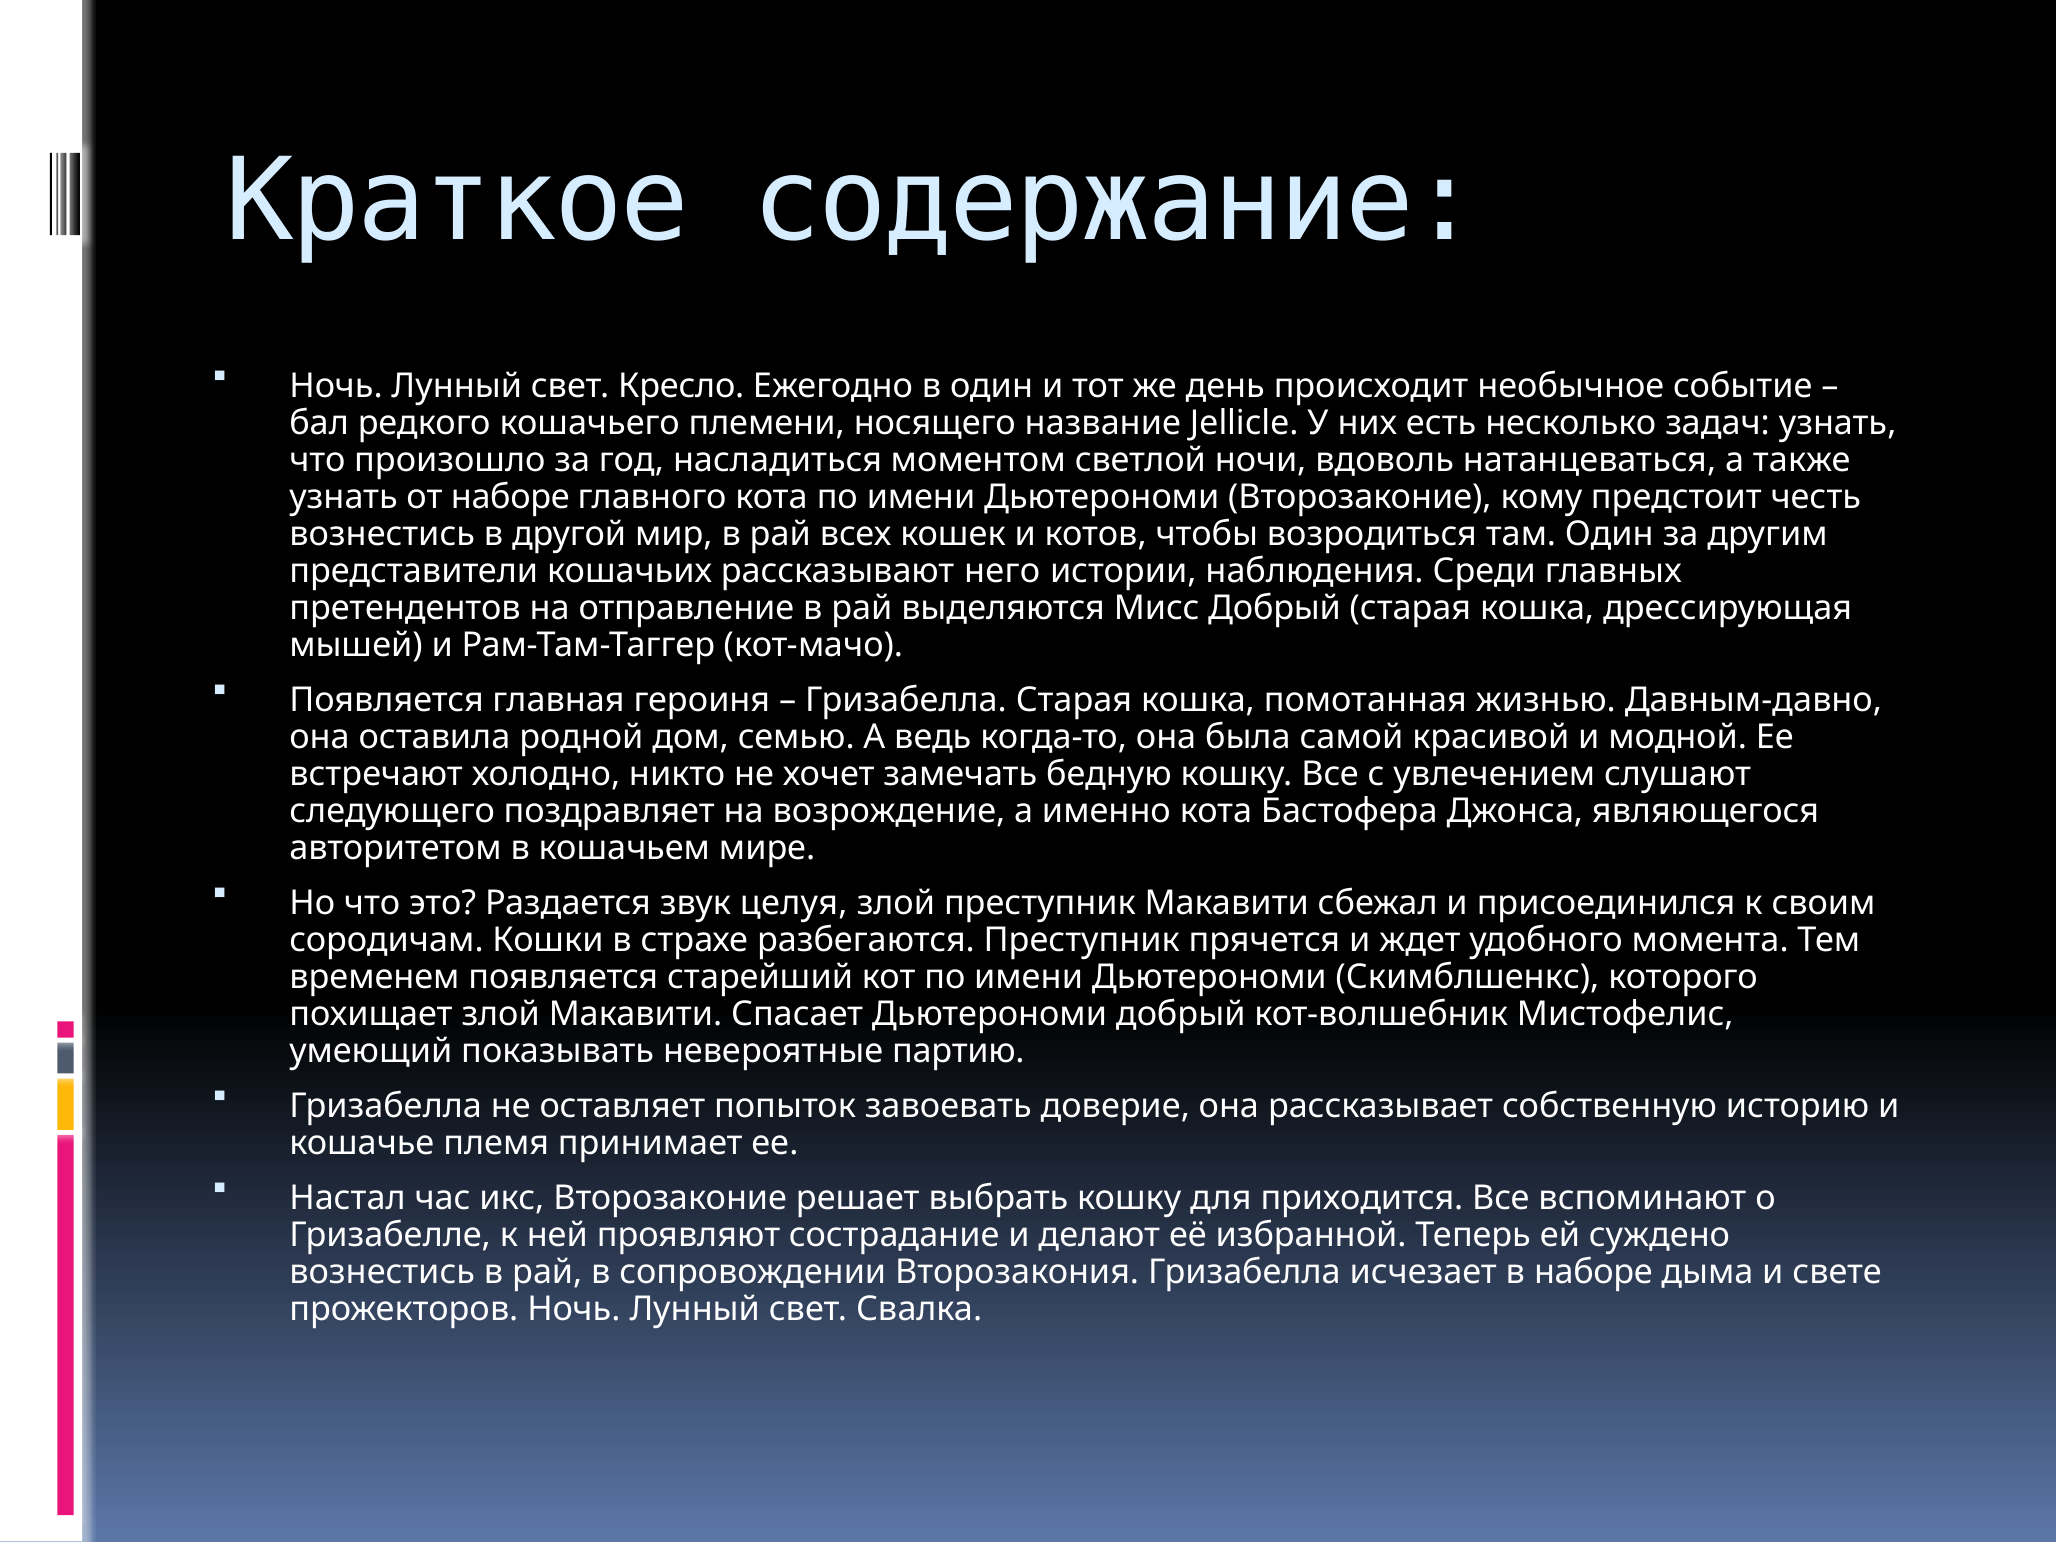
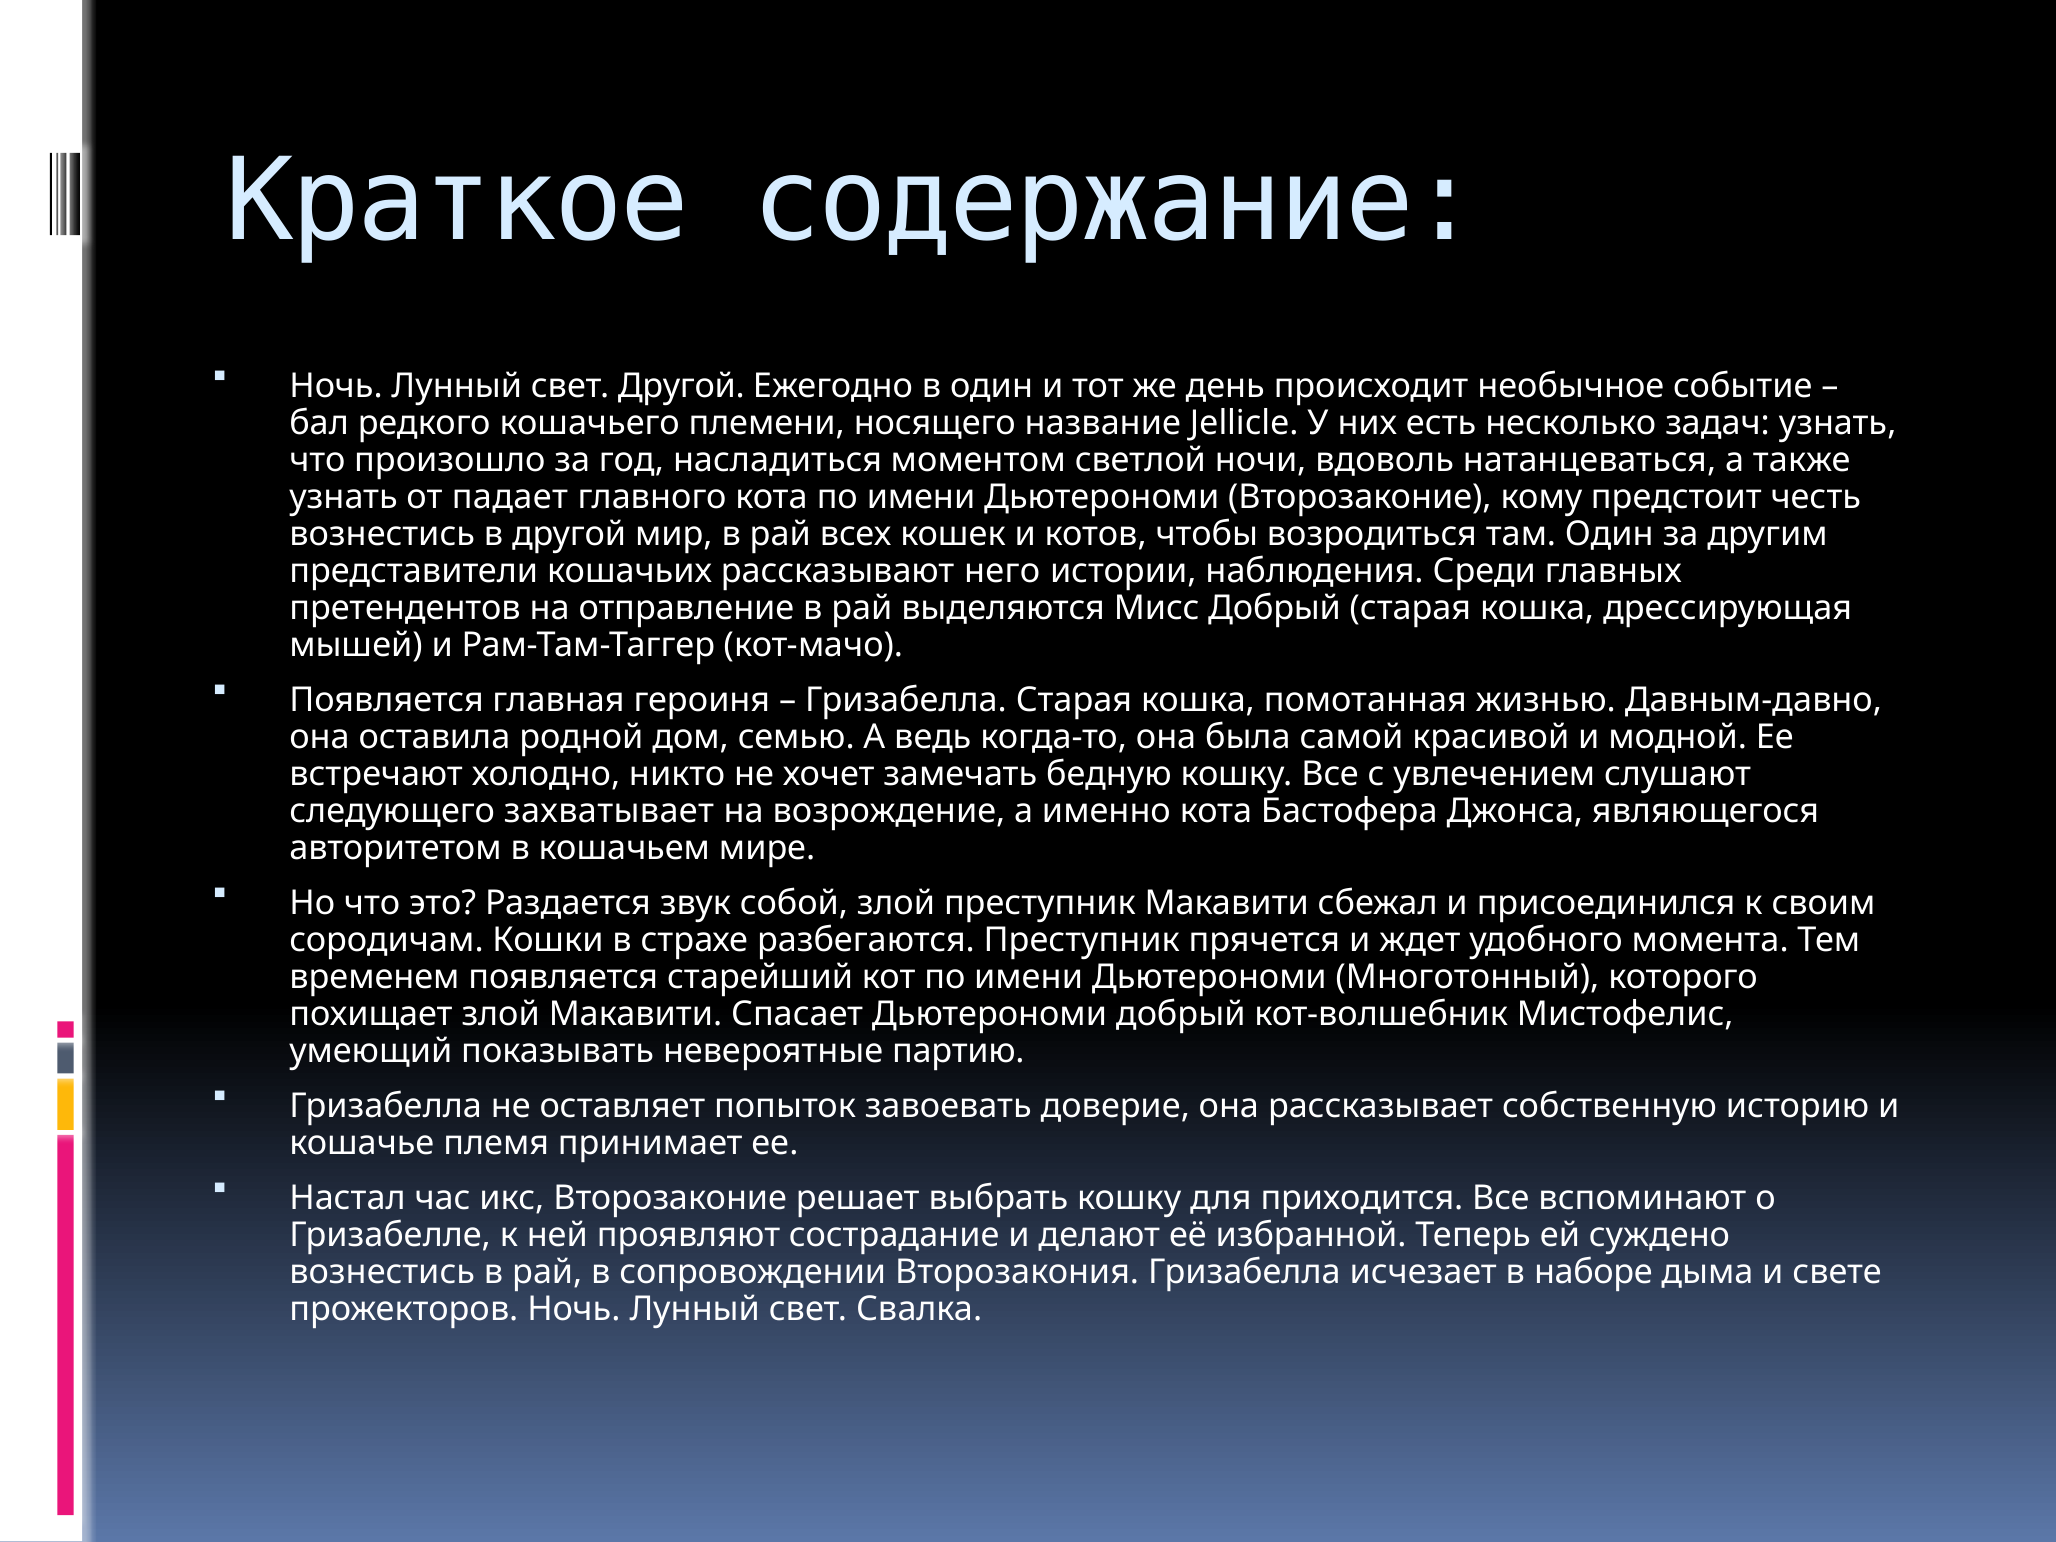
свет Кресло: Кресло -> Другой (681, 386)
от наборе: наборе -> падает (510, 497)
поздравляет: поздравляет -> захватывает (609, 811)
целуя: целуя -> собой (794, 903)
Скимблшенкс: Скимблшенкс -> Многотонный (1467, 977)
